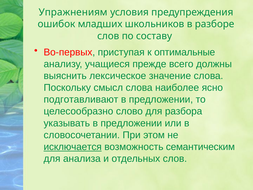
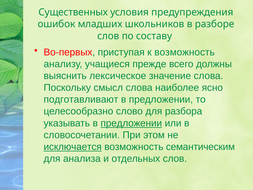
Упражнениям: Упражнениям -> Существенных (73, 12)
к оптимальные: оптимальные -> возможность (185, 52)
предложении underline: none -> present (131, 123)
